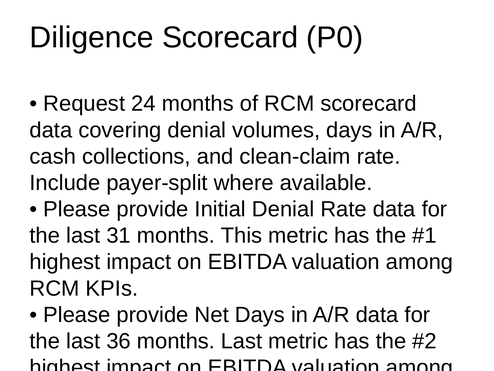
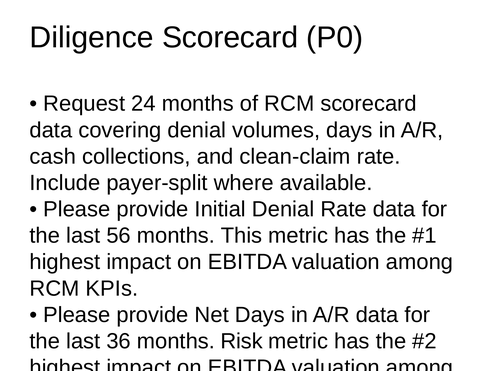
31: 31 -> 56 (119, 235)
months Last: Last -> Risk (242, 341)
